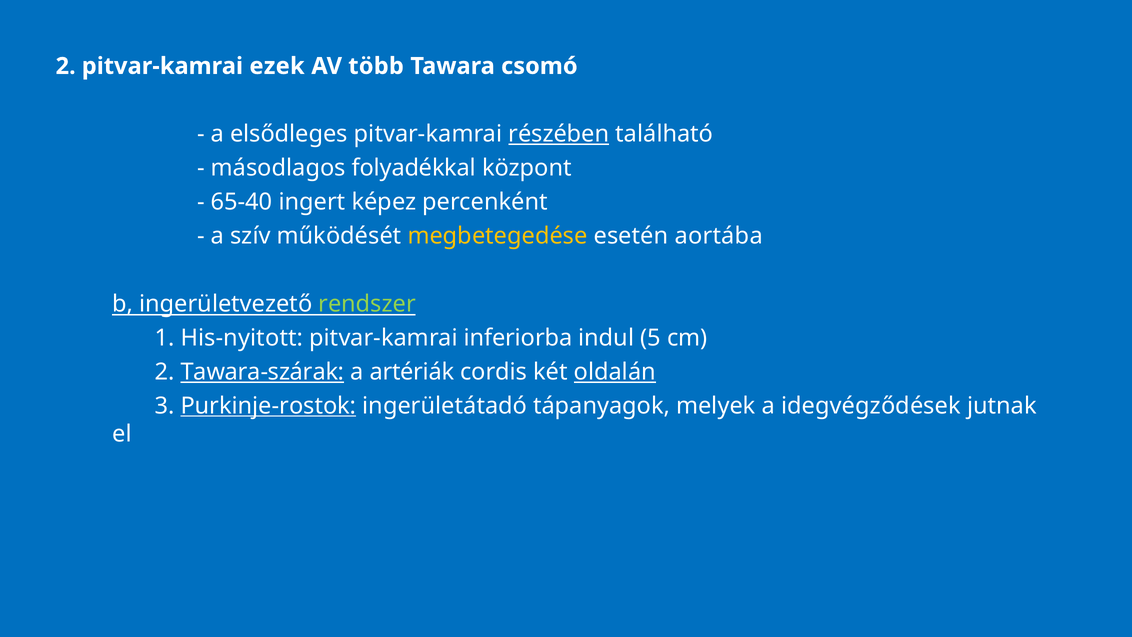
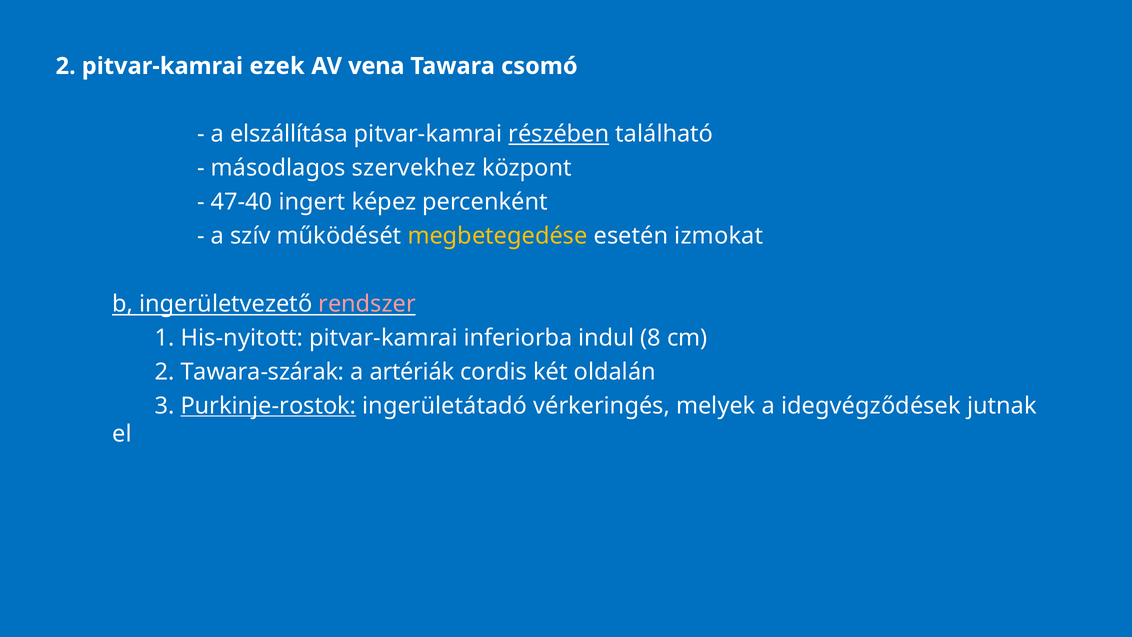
több: több -> vena (376, 66)
elsődleges: elsődleges -> elszállítása (289, 134)
folyadékkal: folyadékkal -> szervekhez (414, 168)
65-40: 65-40 -> 47-40 (242, 202)
aortába: aortába -> izmokat (719, 236)
rendszer colour: light green -> pink (367, 304)
5: 5 -> 8 (651, 338)
Tawara-szárak underline: present -> none (262, 372)
oldalán underline: present -> none (615, 372)
tápanyagok: tápanyagok -> vérkeringés (602, 406)
